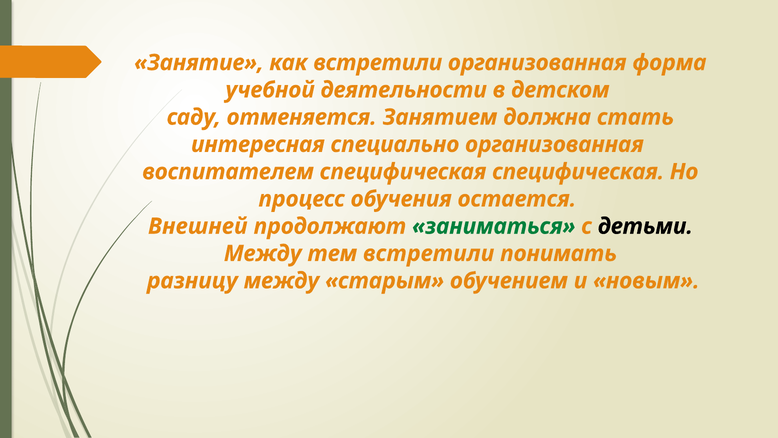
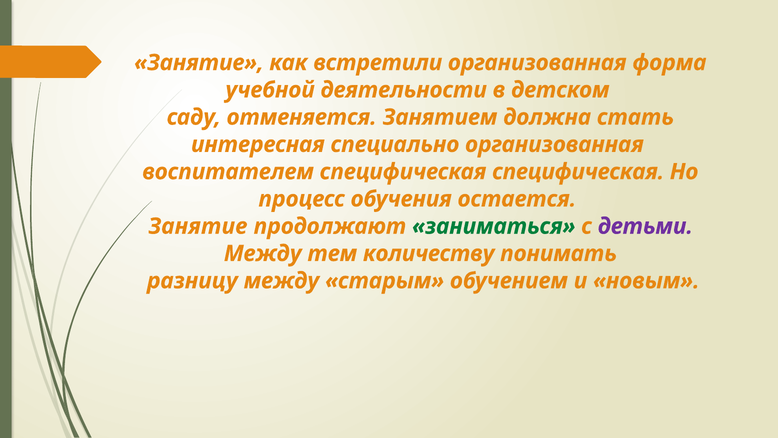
Внешней: Внешней -> Занятие (198, 226)
детьми colour: black -> purple (645, 226)
тем встретили: встретили -> количеству (429, 253)
